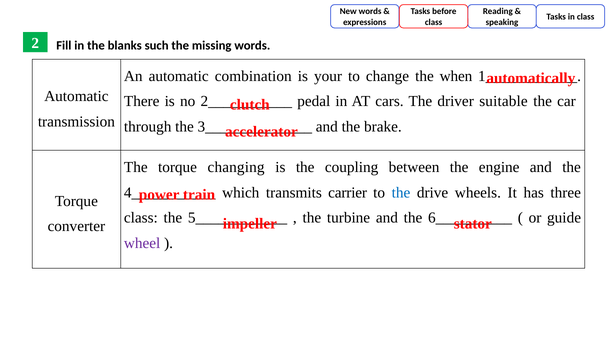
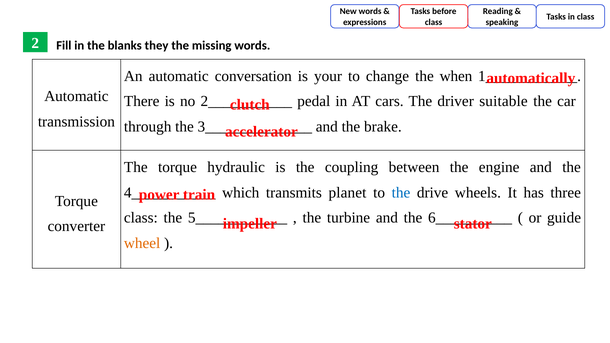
such: such -> they (157, 46)
combination: combination -> conversation (253, 76)
changing: changing -> hydraulic (236, 167)
carrier: carrier -> planet (347, 193)
wheel colour: purple -> orange (142, 243)
